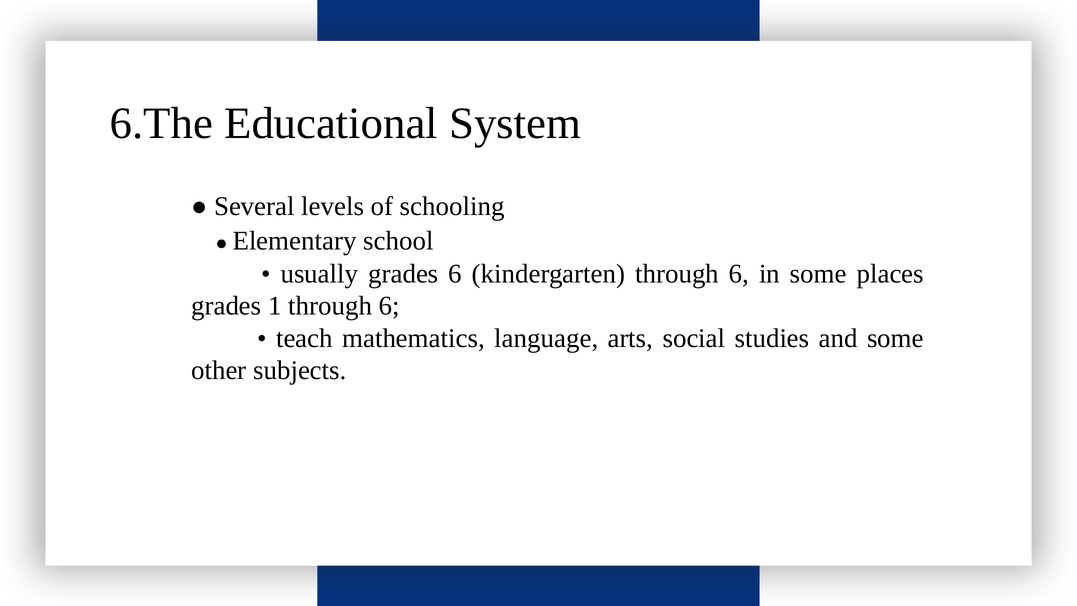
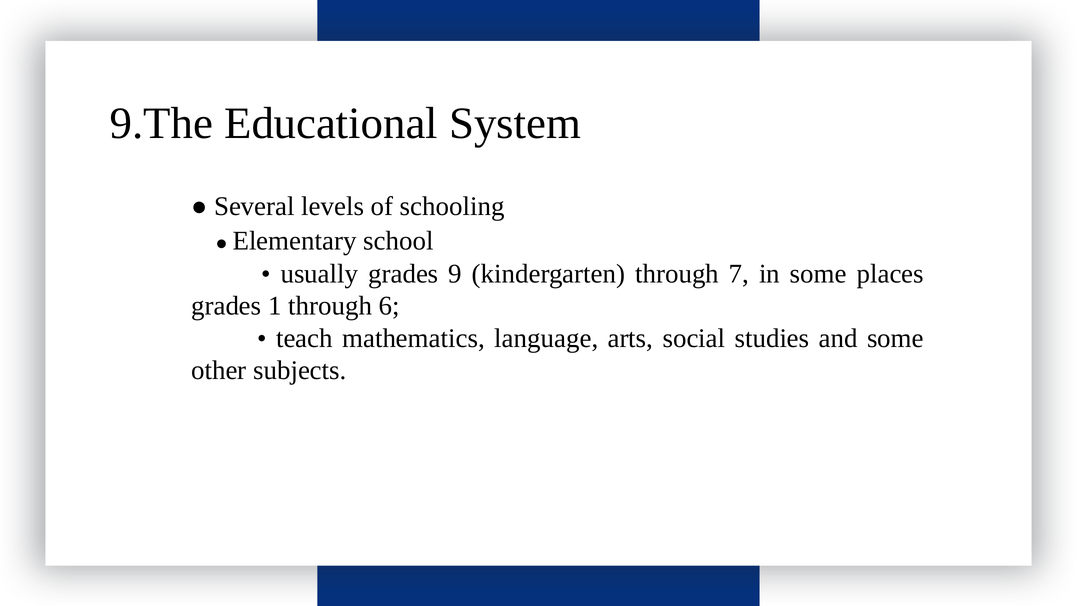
6.The: 6.The -> 9.The (161, 124)
grades 6: 6 -> 9 (455, 274)
kindergarten through 6: 6 -> 7 (739, 274)
